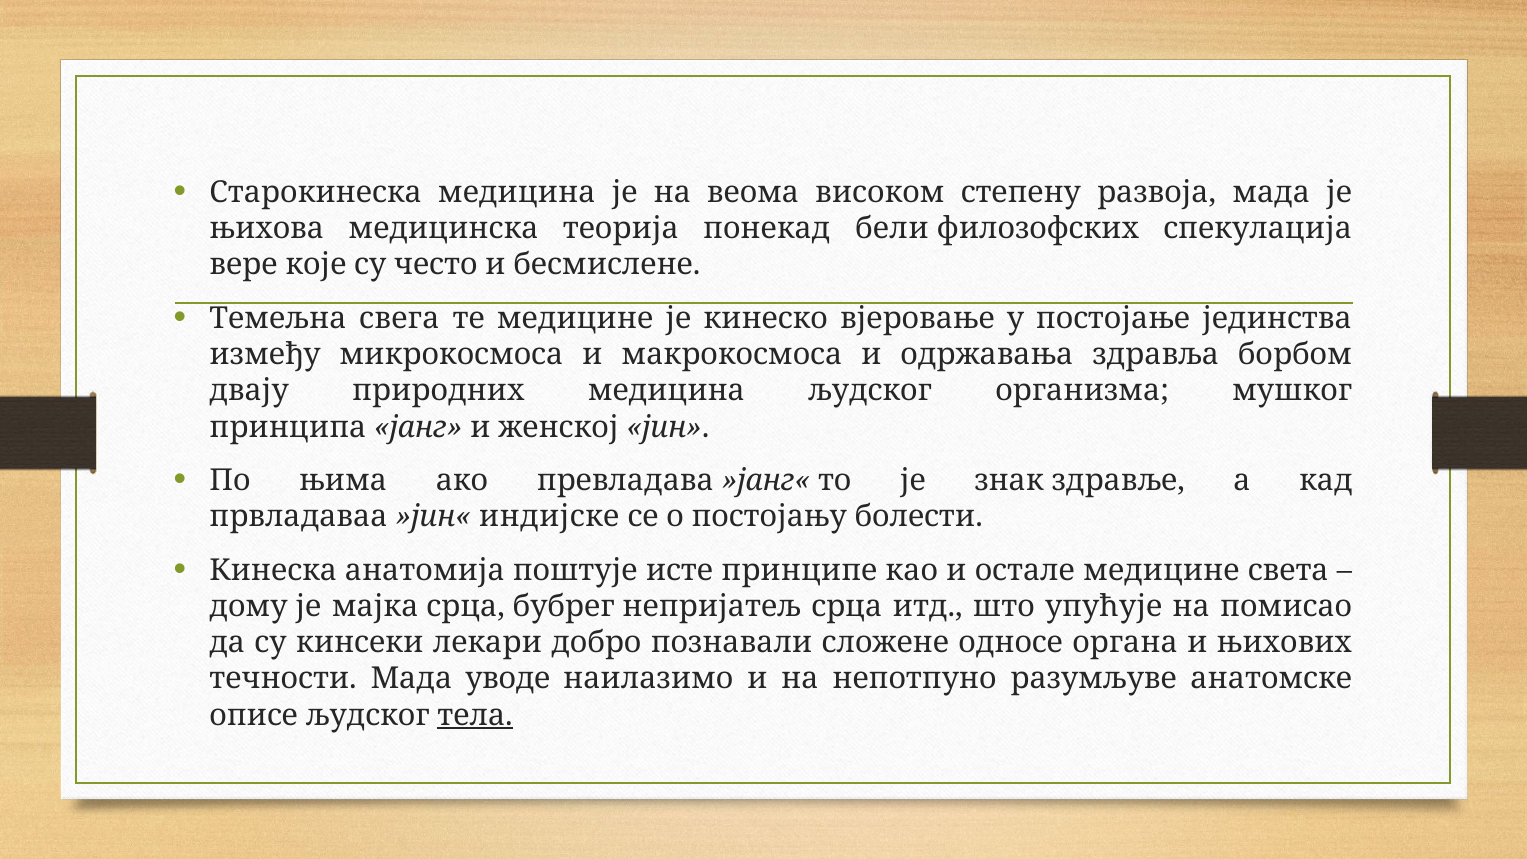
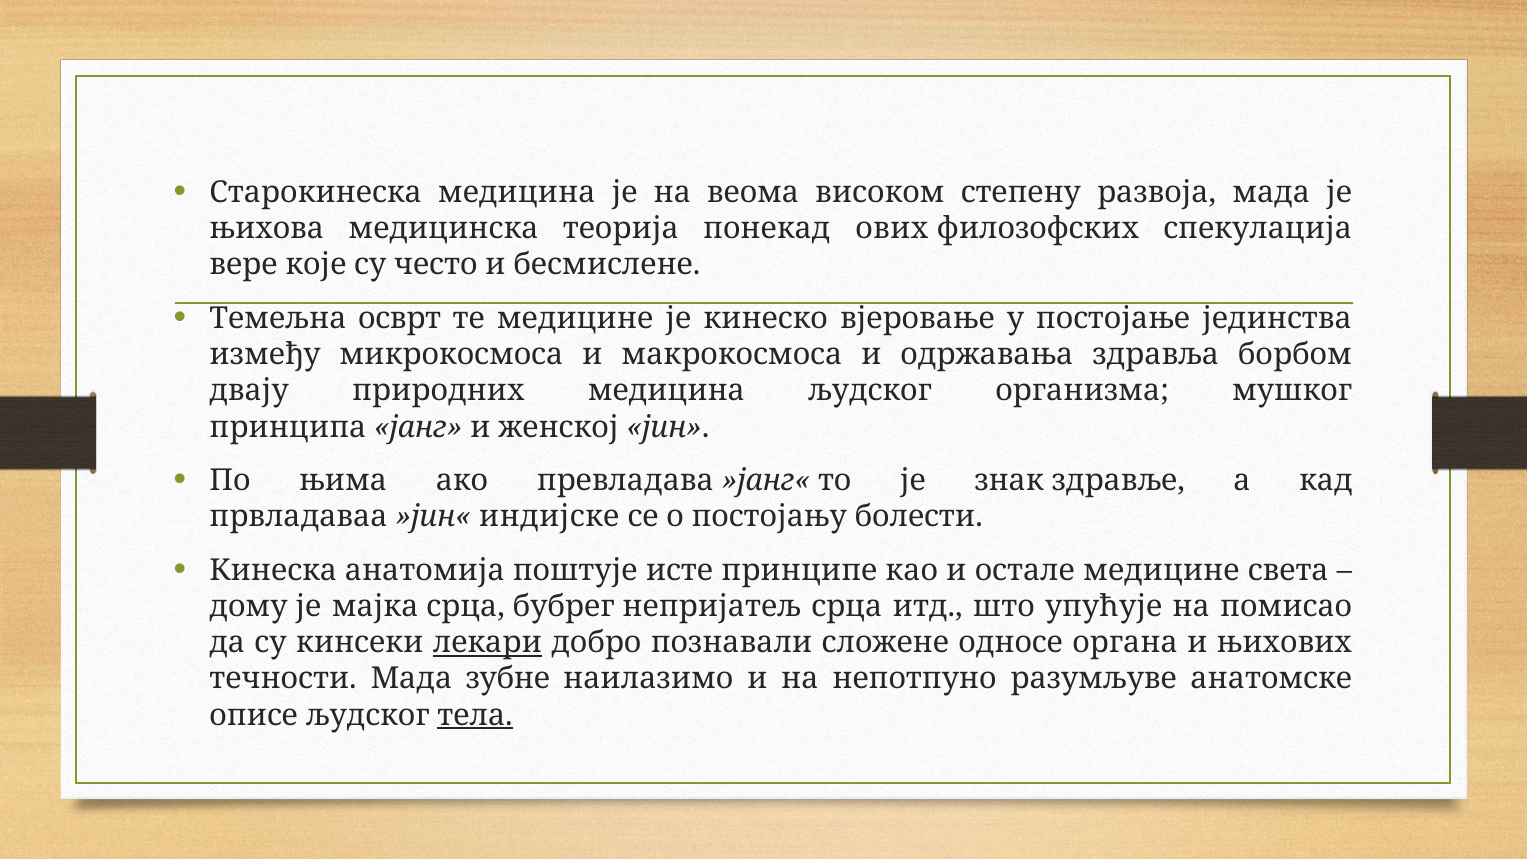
бели: бели -> ових (892, 229)
свега: свега -> осврт (400, 318)
лекари underline: none -> present (487, 643)
уводе: уводе -> зубне (508, 679)
